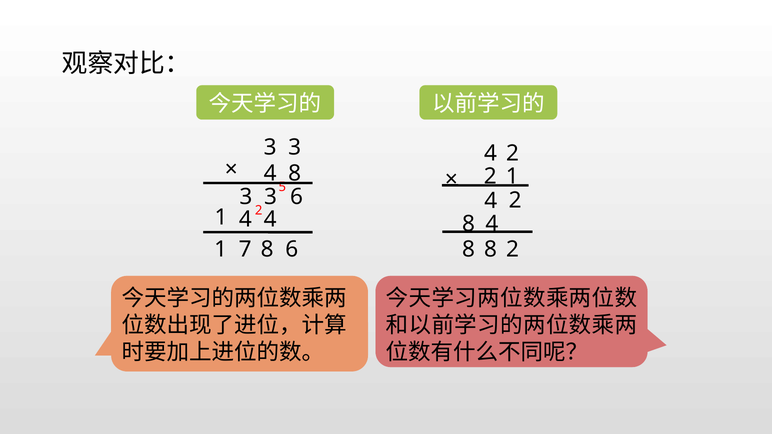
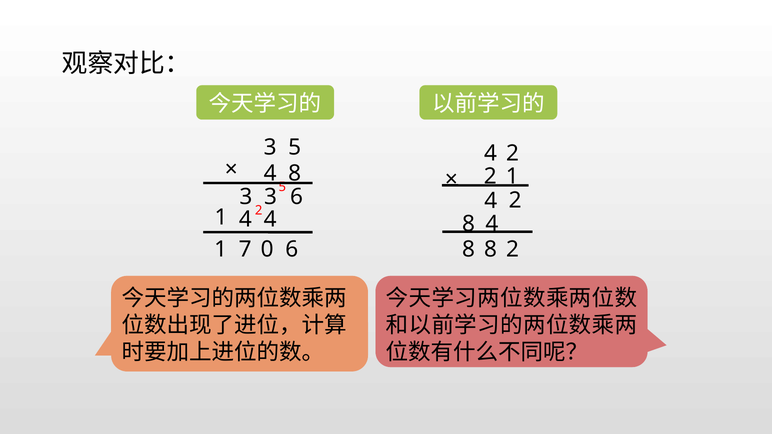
3 3: 3 -> 5 (295, 147)
7 8: 8 -> 0 (267, 249)
